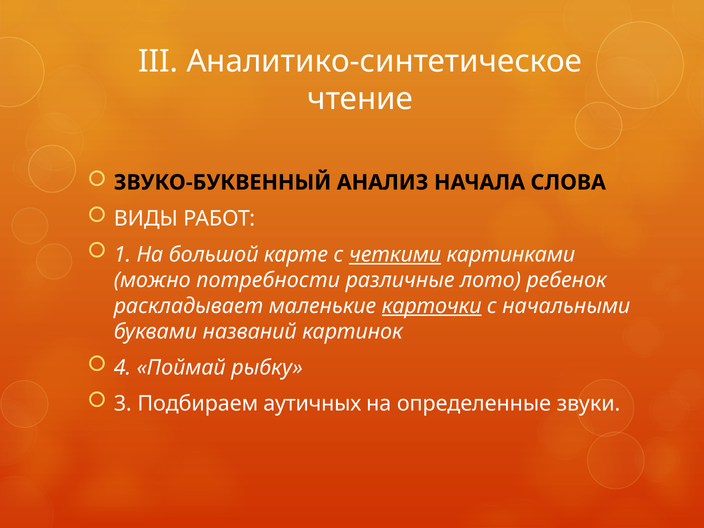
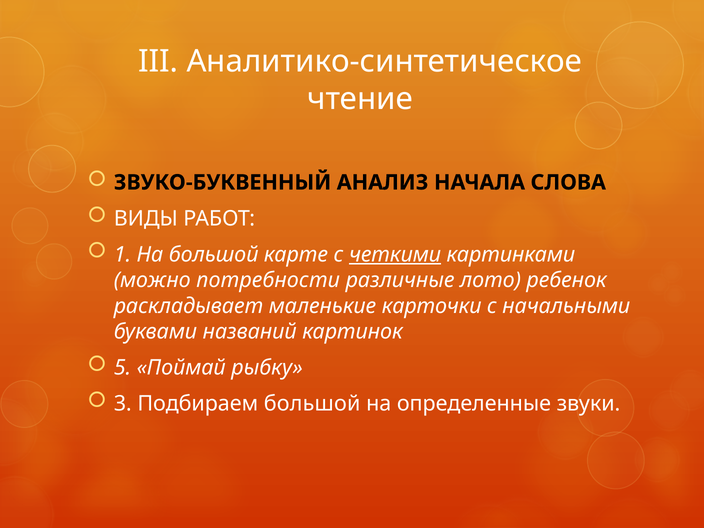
карточки underline: present -> none (432, 306)
4: 4 -> 5 (122, 368)
Подбираем аутичных: аутичных -> большой (312, 404)
